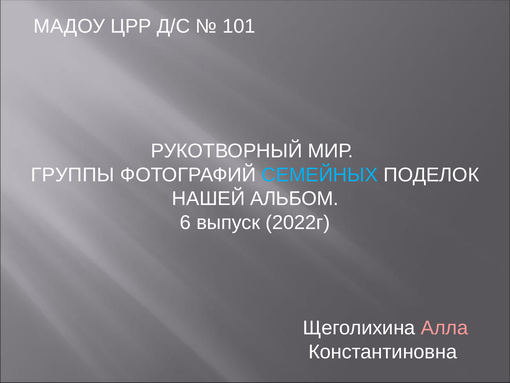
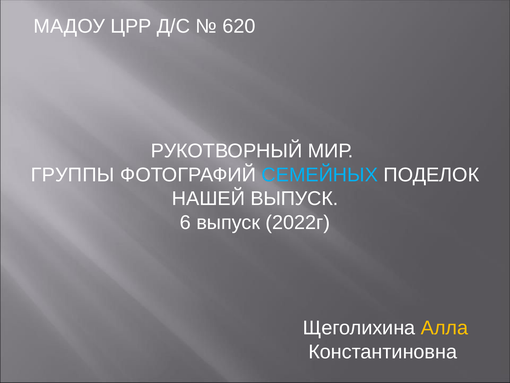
101: 101 -> 620 (239, 26)
НАШЕЙ АЛЬБОМ: АЛЬБОМ -> ВЫПУСК (294, 198)
Алла colour: pink -> yellow (444, 328)
